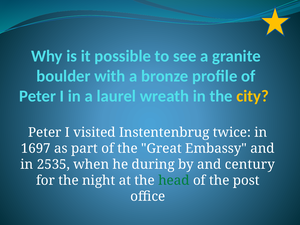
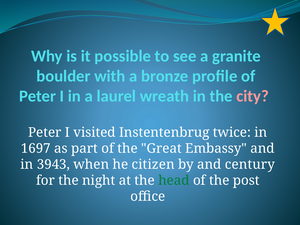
city colour: yellow -> pink (253, 96)
2535: 2535 -> 3943 (53, 164)
during: during -> citizen (153, 164)
